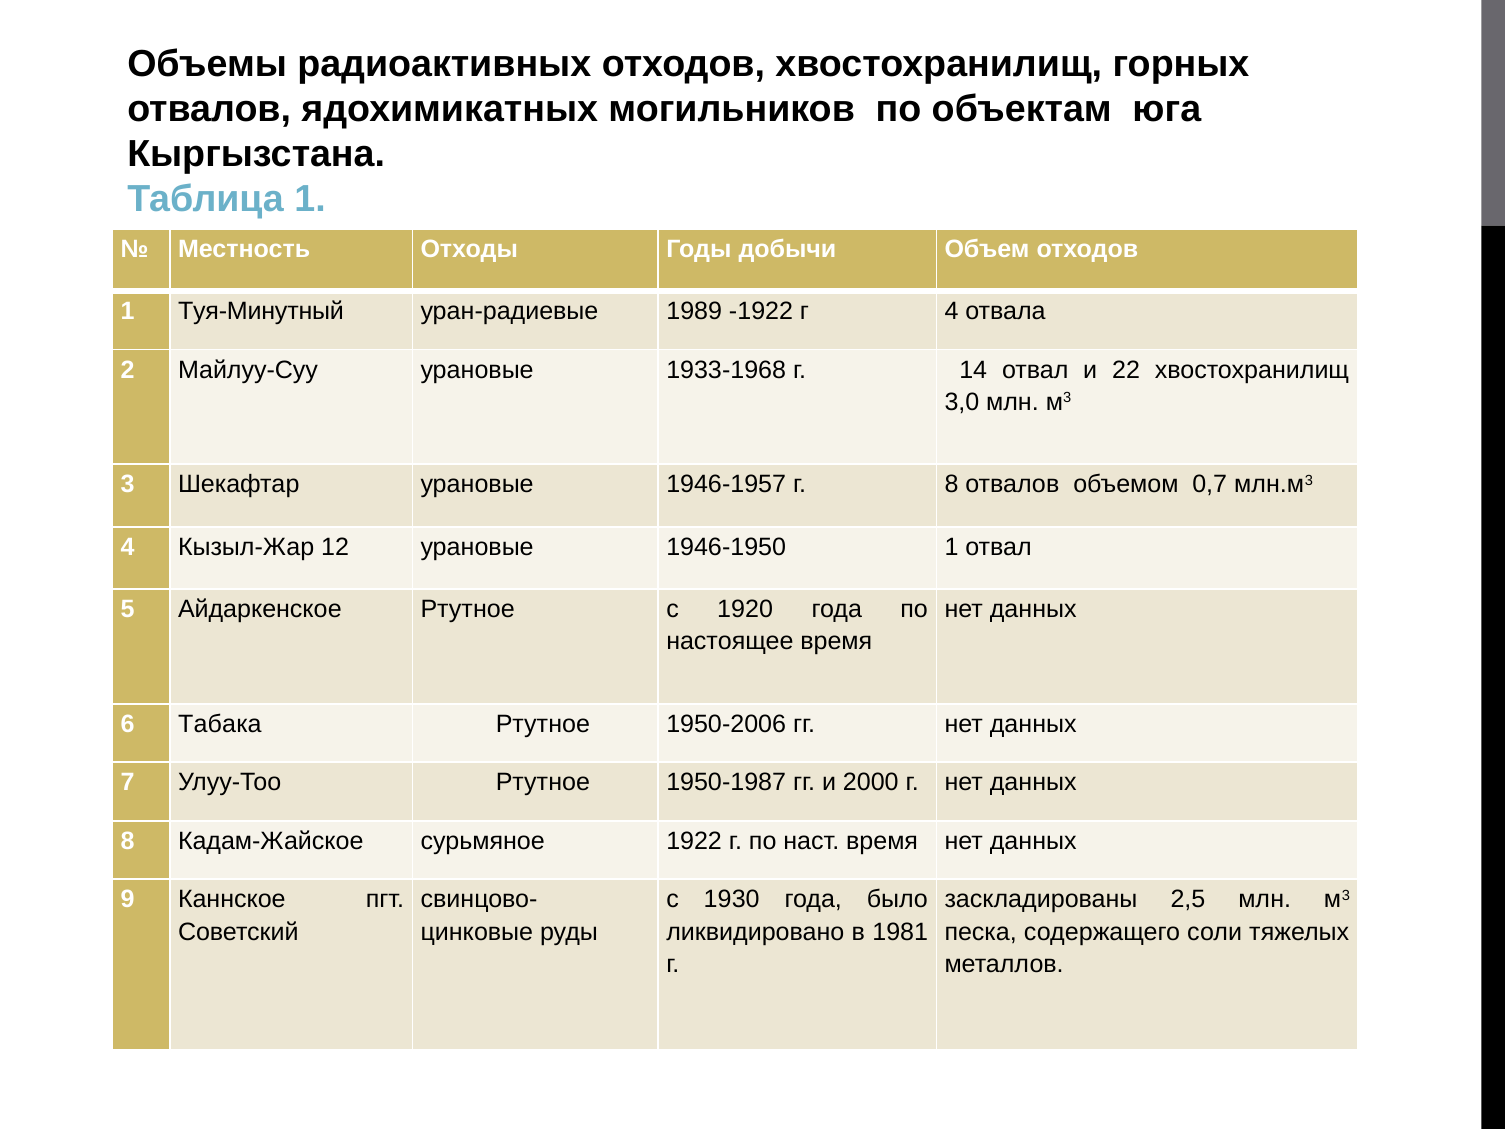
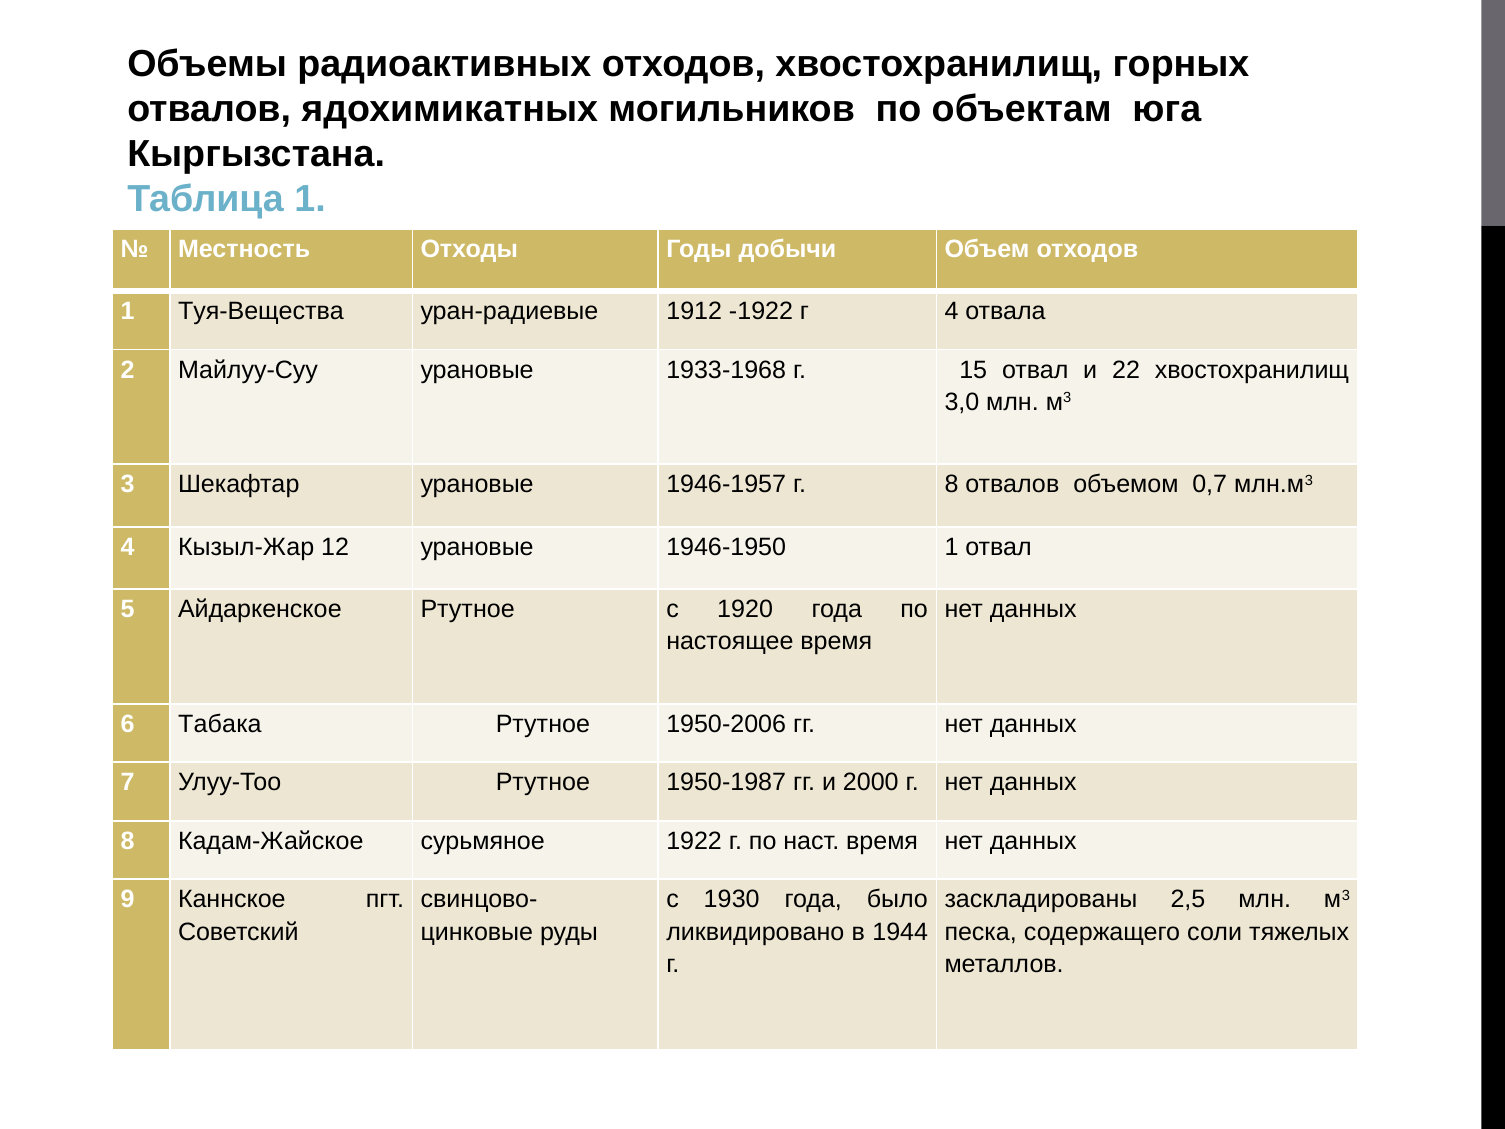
Туя-Минутный: Туя-Минутный -> Туя-Вещества (261, 311)
1989: 1989 -> 1912 (694, 311)
14: 14 -> 15 (973, 370)
1981: 1981 -> 1944 (900, 932)
